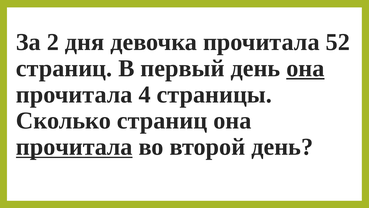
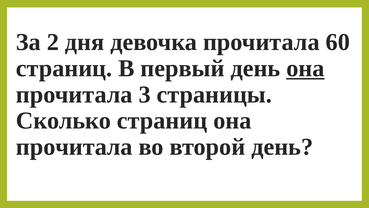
52: 52 -> 60 (338, 42)
4: 4 -> 3 (145, 94)
прочитала underline: present -> none (74, 147)
